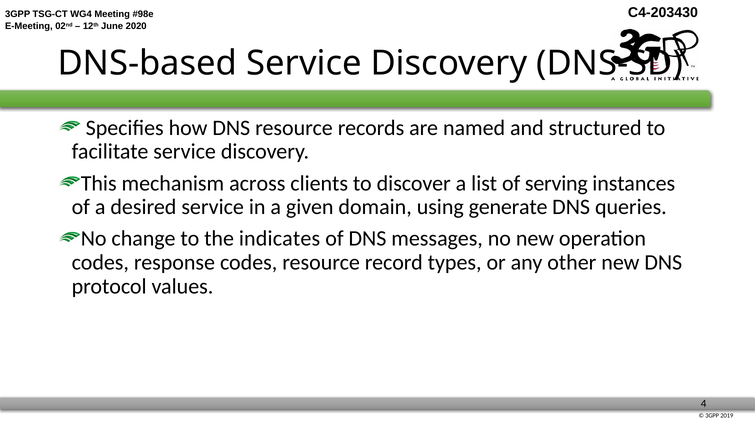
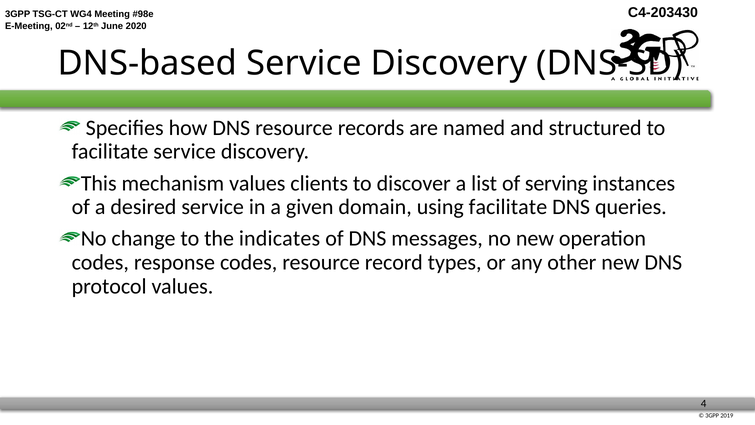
mechanism across: across -> values (257, 183)
using generate: generate -> facilitate (508, 207)
